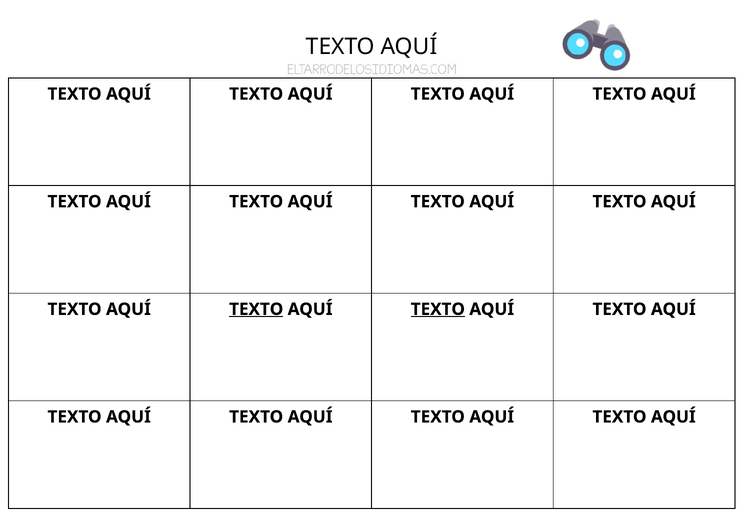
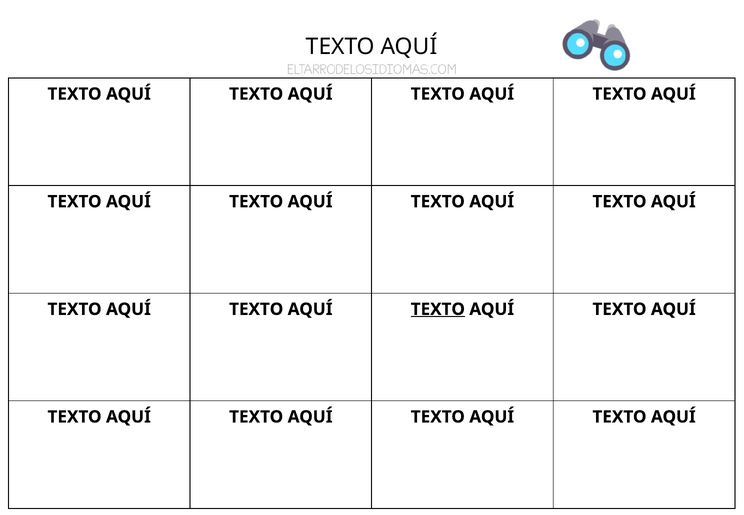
TEXTO underline: present -> none (256, 309)
